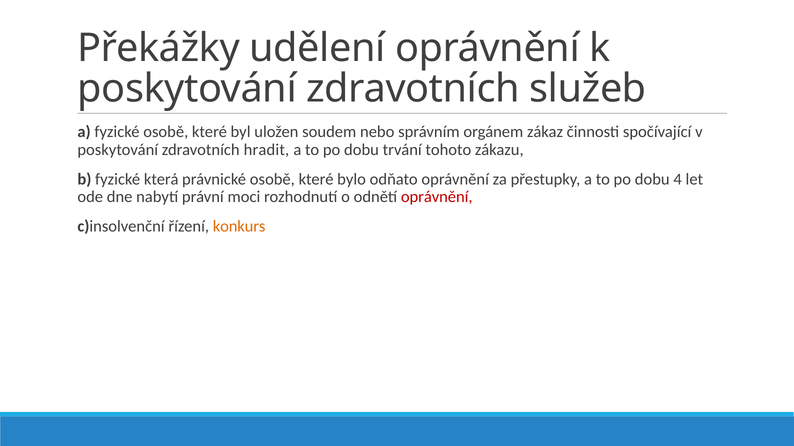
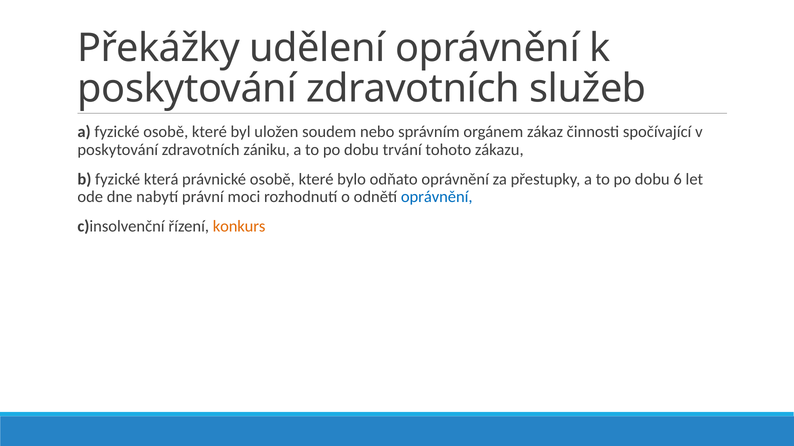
hradit: hradit -> zániku (267, 150)
4: 4 -> 6 (678, 179)
oprávnění colour: red -> blue (437, 197)
